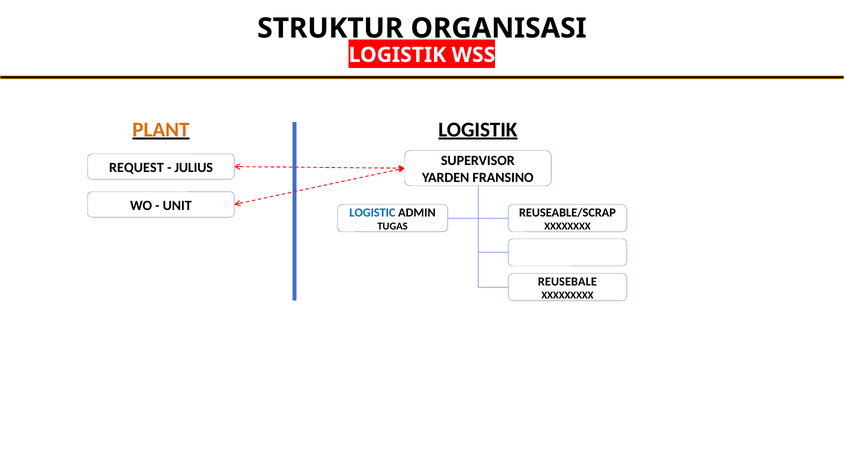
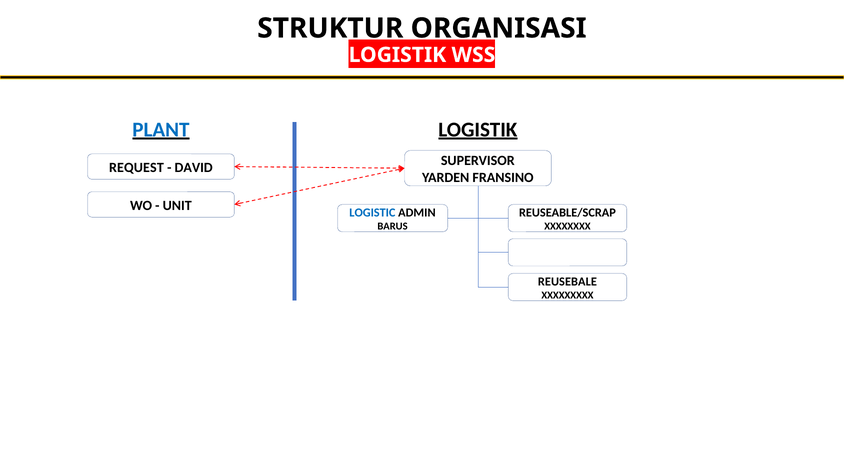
PLANT colour: orange -> blue (161, 130)
JULIUS: JULIUS -> DAVID (194, 167)
TUGAS: TUGAS -> BARUS (392, 226)
